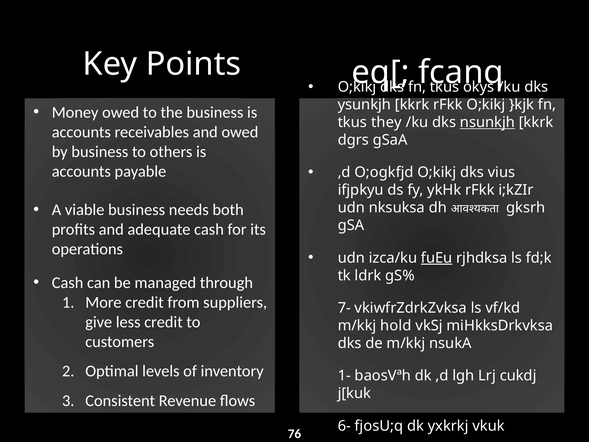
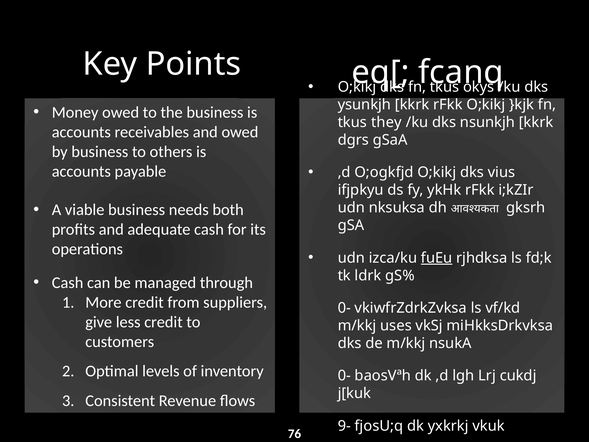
nsunkjh underline: present -> none (487, 122)
7-: 7- -> 0- (344, 308)
hold: hold -> uses (396, 325)
1-: 1- -> 0- (344, 376)
6-: 6- -> 9- (344, 426)
